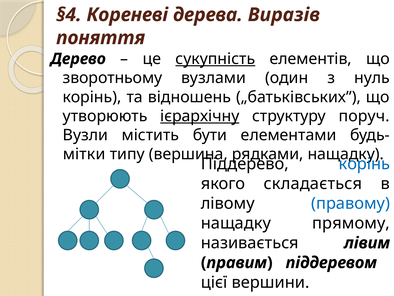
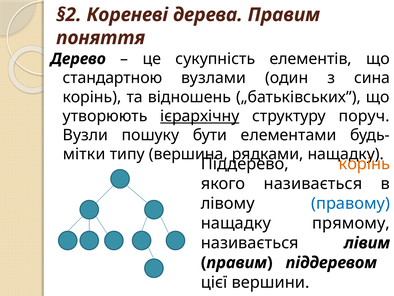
§4: §4 -> §2 (69, 15)
дерева Виразів: Виразів -> Правим (284, 15)
сукупність underline: present -> none (215, 59)
зворотньому: зворотньому -> стандартною (112, 78)
нуль: нуль -> сина (372, 78)
містить: містить -> пошуку (150, 135)
корінь colour: blue -> orange (364, 164)
якого складається: складається -> називається (313, 183)
